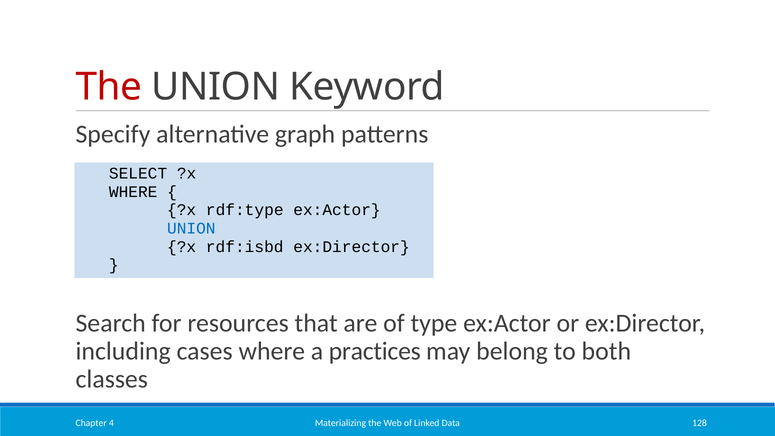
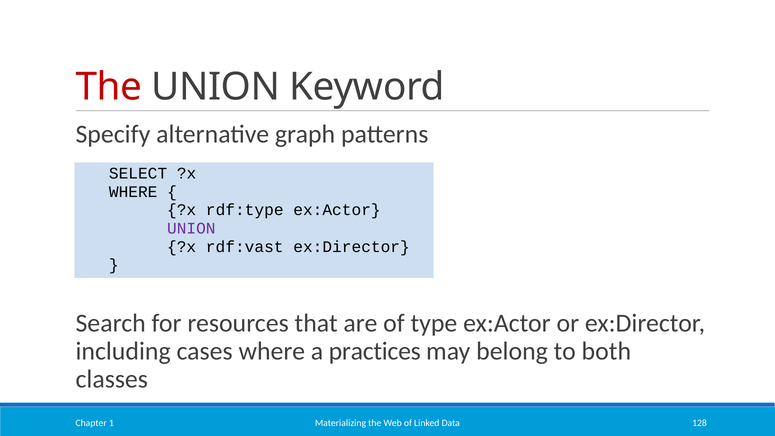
UNION colour: blue -> purple (191, 228)
rdf:isbd: rdf:isbd -> rdf:vast (245, 247)
4: 4 -> 1 (111, 423)
